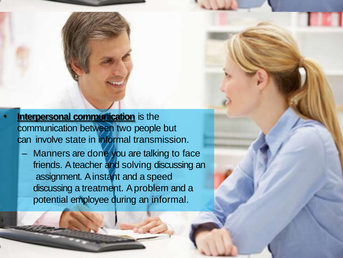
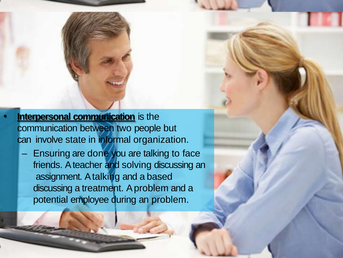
transmission: transmission -> organization (161, 139)
Manners: Manners -> Ensuring (52, 153)
A instant: instant -> talking (106, 176)
speed: speed -> based (160, 176)
an informal: informal -> problem (170, 199)
